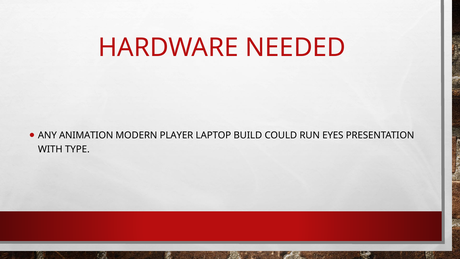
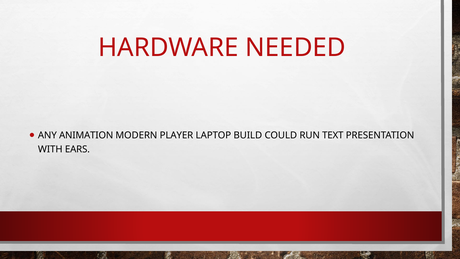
EYES: EYES -> TEXT (333, 135)
TYPE: TYPE -> EARS (77, 149)
